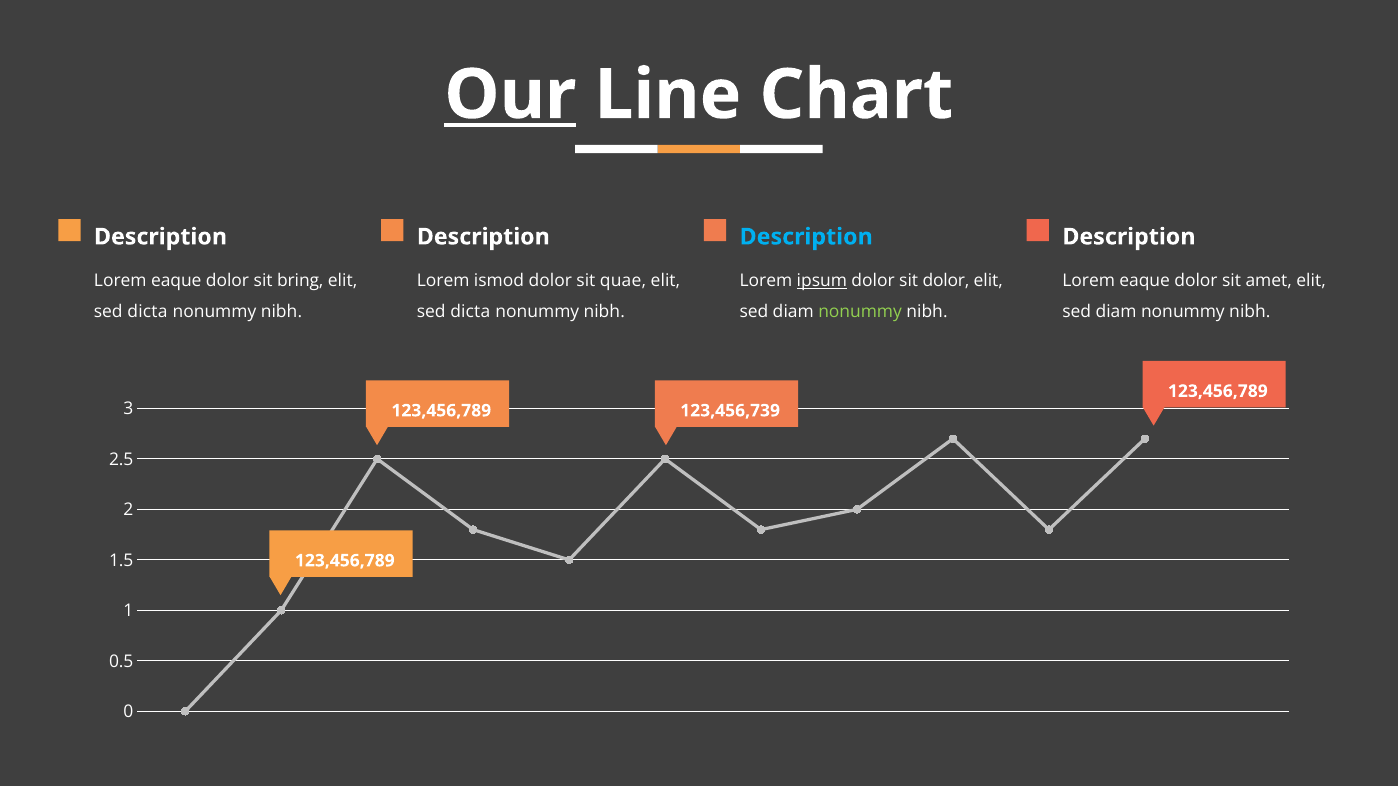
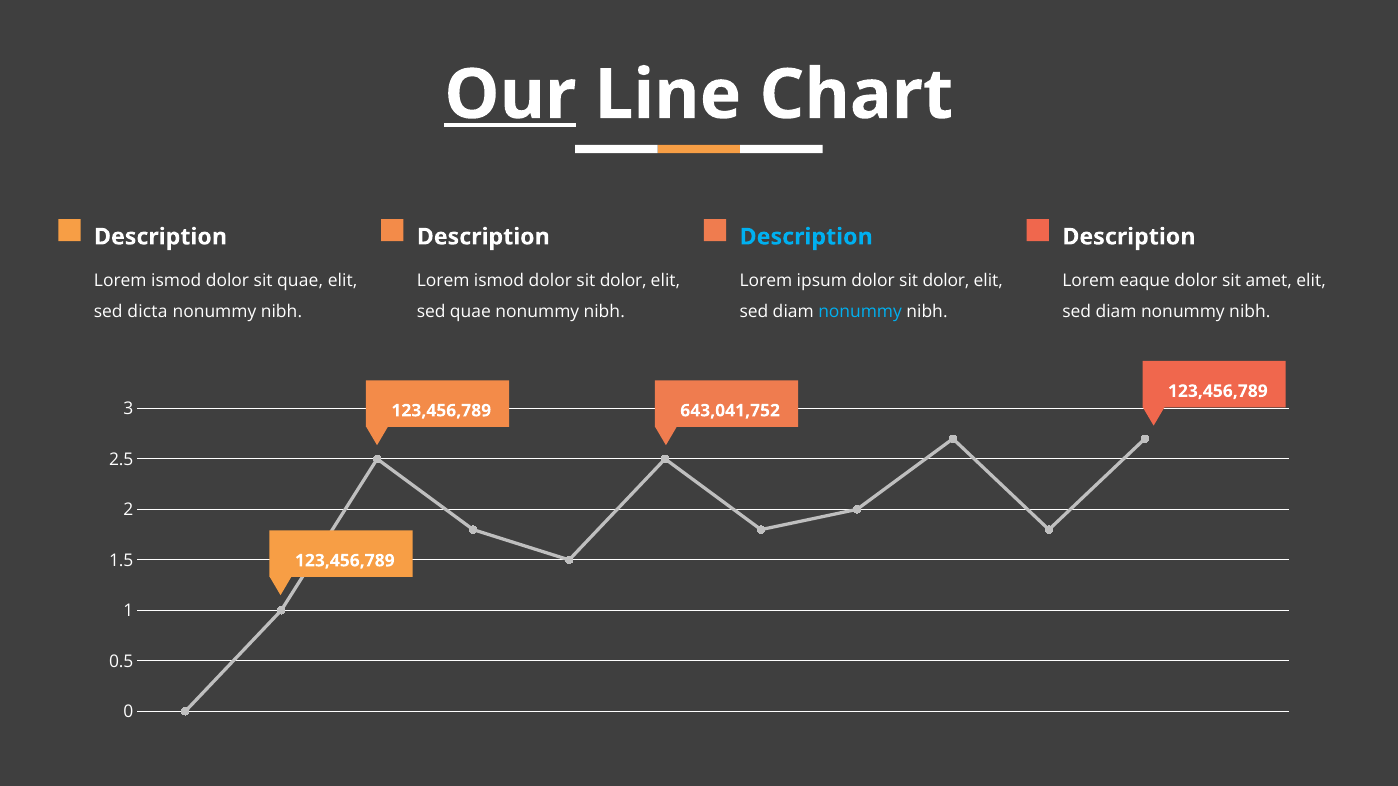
eaque: eaque -> ismod (176, 281)
sit bring: bring -> quae (300, 281)
quae: quae -> dolor (623, 281)
ipsum underline: present -> none (822, 281)
dicta: dicta -> quae (470, 312)
nonummy colour: light green -> light blue (860, 312)
123,456,739: 123,456,739 -> 643,041,752 (730, 411)
